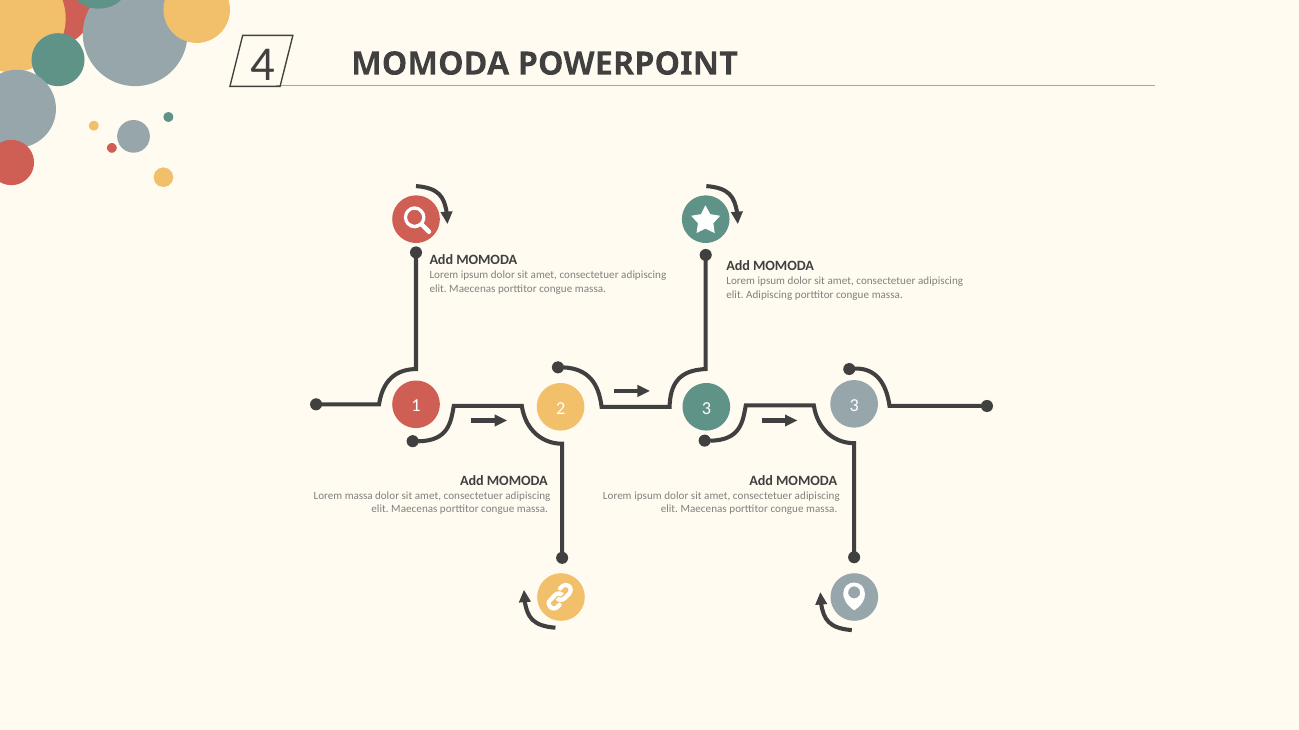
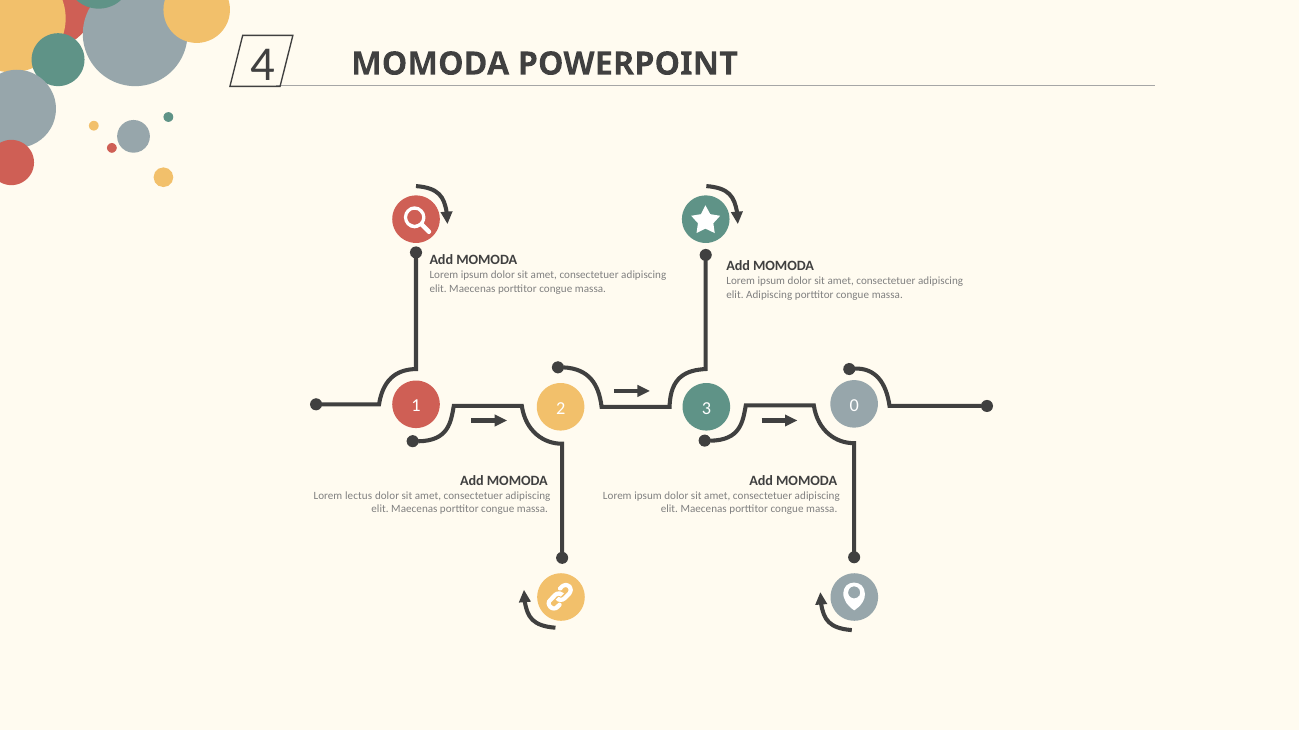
3 3: 3 -> 0 (854, 405)
Lorem massa: massa -> lectus (359, 496)
